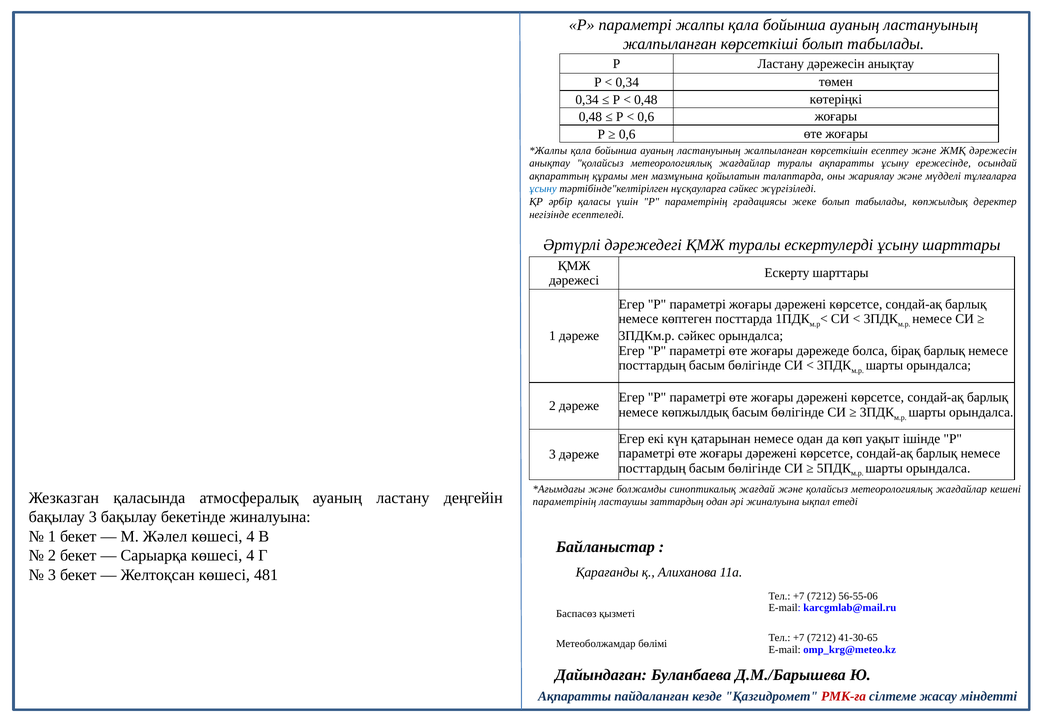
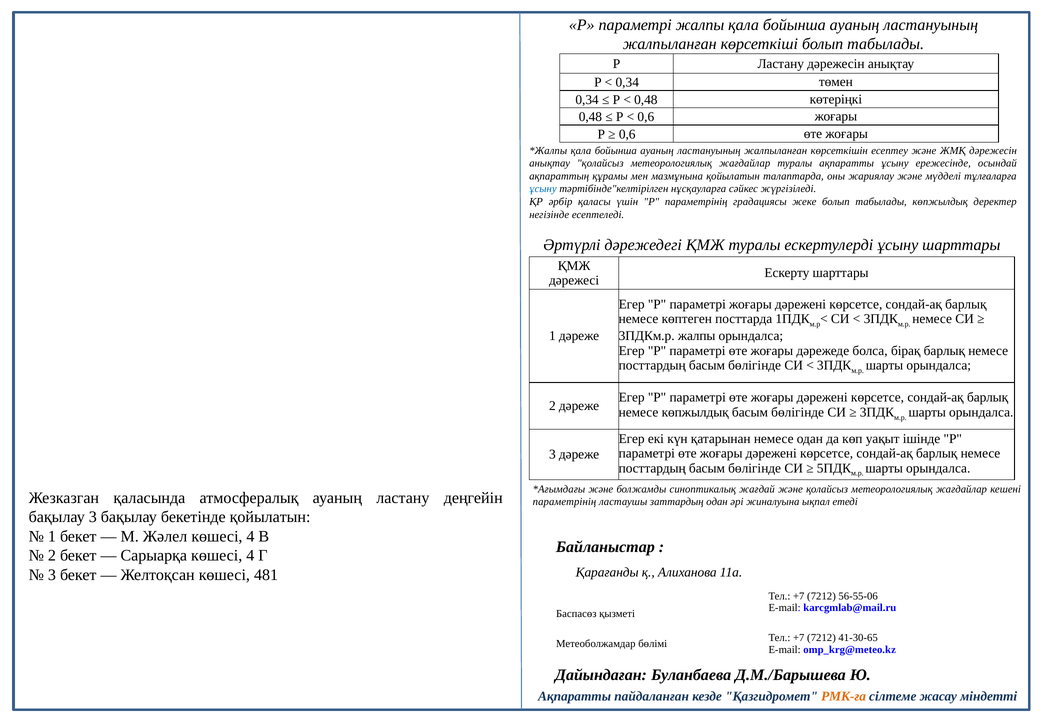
3ПДКм.р сәйкес: сәйкес -> жалпы (697, 336)
бекетінде жиналуына: жиналуына -> қойылатын (270, 517)
РМК-ға colour: red -> orange (844, 697)
